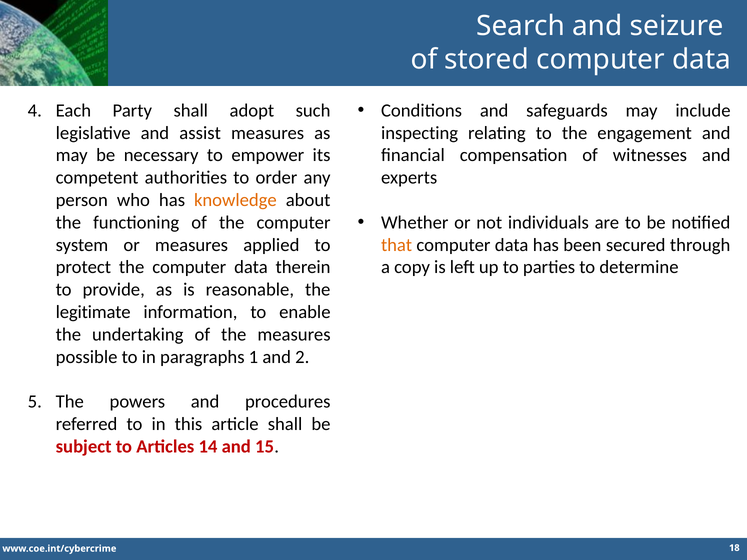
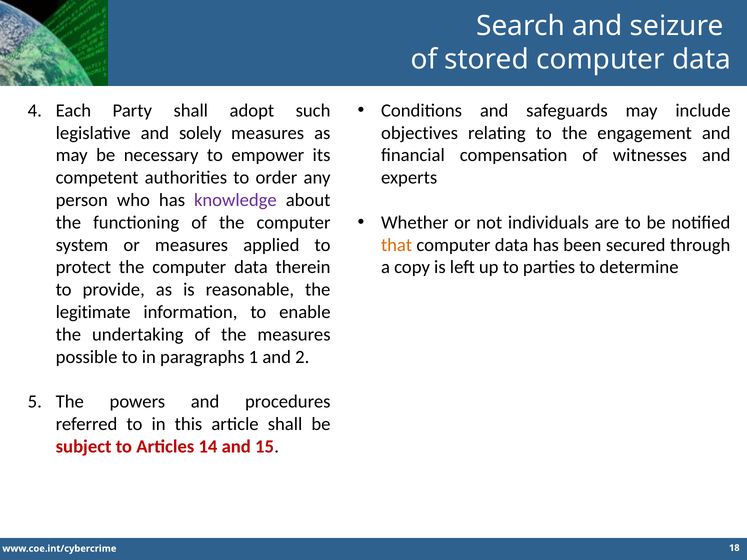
assist: assist -> solely (200, 133)
inspecting: inspecting -> objectives (420, 133)
knowledge colour: orange -> purple (235, 200)
